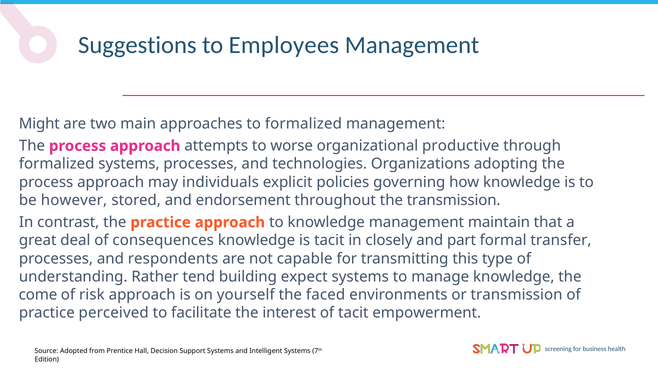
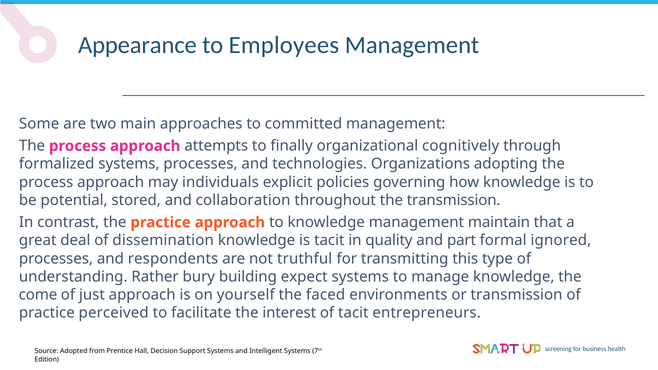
Suggestions: Suggestions -> Appearance (137, 45)
Might: Might -> Some (39, 124)
to formalized: formalized -> committed (303, 124)
worse: worse -> finally (292, 146)
productive: productive -> cognitively (461, 146)
however: however -> potential (74, 200)
endorsement: endorsement -> collaboration (243, 200)
consequences: consequences -> dissemination (163, 241)
closely: closely -> quality (389, 241)
transfer: transfer -> ignored (561, 241)
capable: capable -> truthful (305, 259)
tend: tend -> bury (199, 277)
risk: risk -> just (92, 295)
empowerment: empowerment -> entrepreneurs (427, 313)
